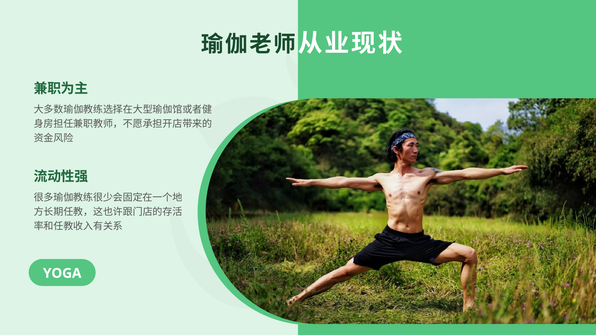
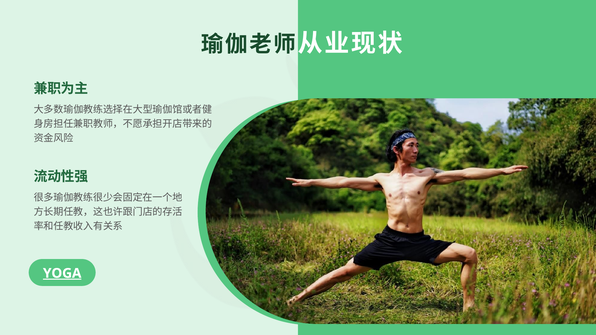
YOGA underline: none -> present (62, 273)
